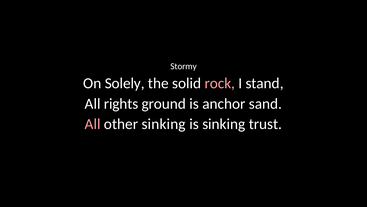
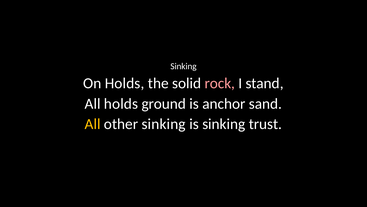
Stormy: Stormy -> Sinking (183, 66)
On Solely: Solely -> Holds (125, 83)
All rights: rights -> holds (121, 103)
All colour: pink -> yellow (93, 124)
